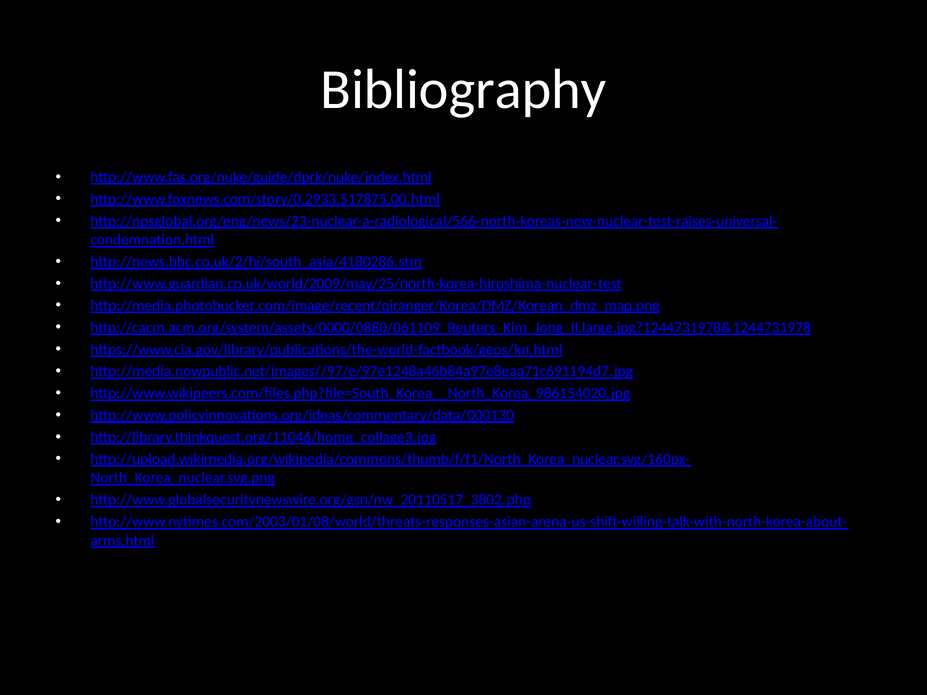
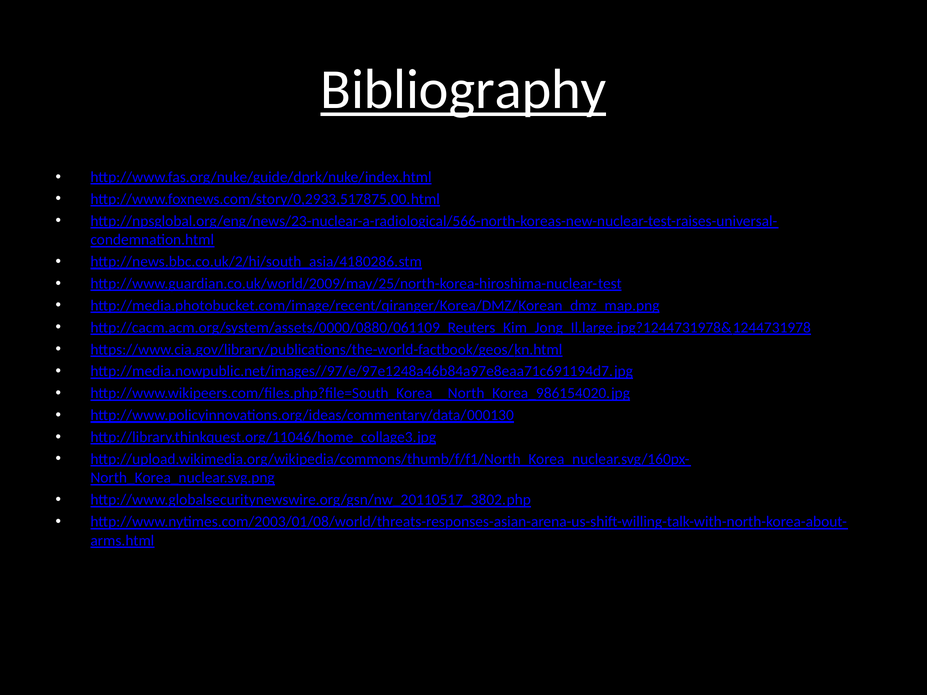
Bibliography underline: none -> present (463, 90)
